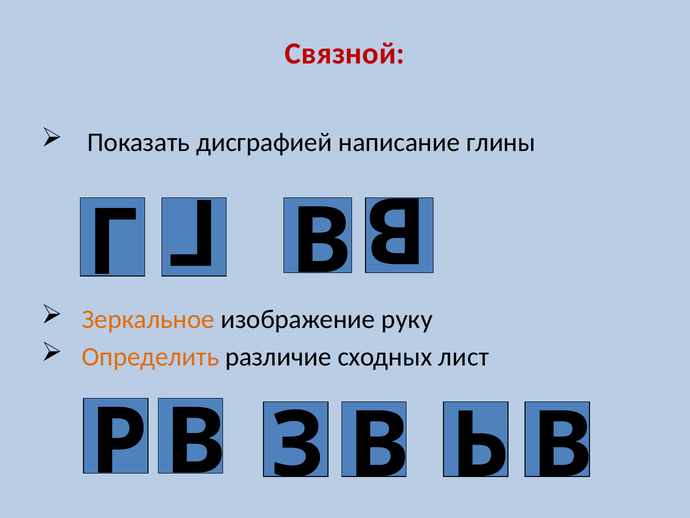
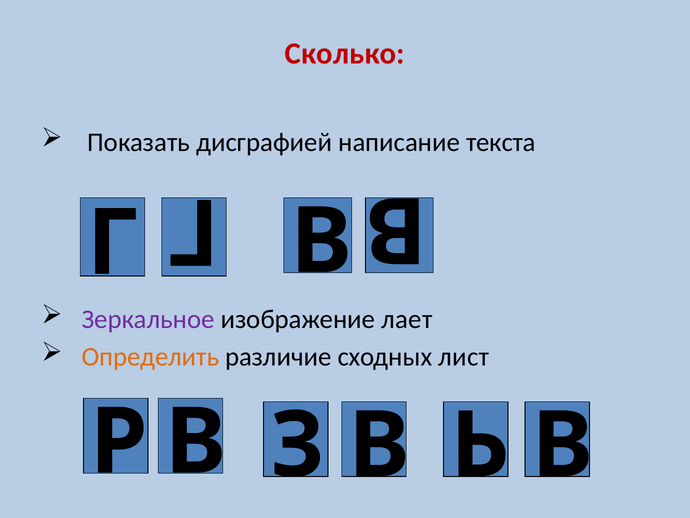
Связной: Связной -> Сколько (345, 54)
глины: глины -> текста (501, 142)
Зеркальное colour: orange -> purple (148, 319)
руку: руку -> лает (407, 319)
